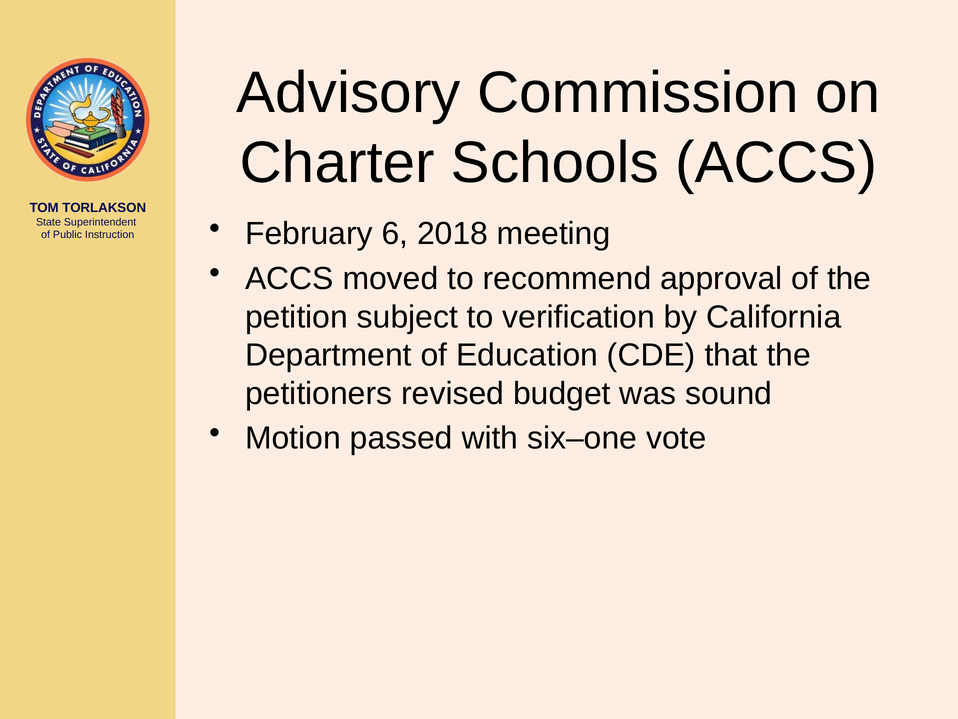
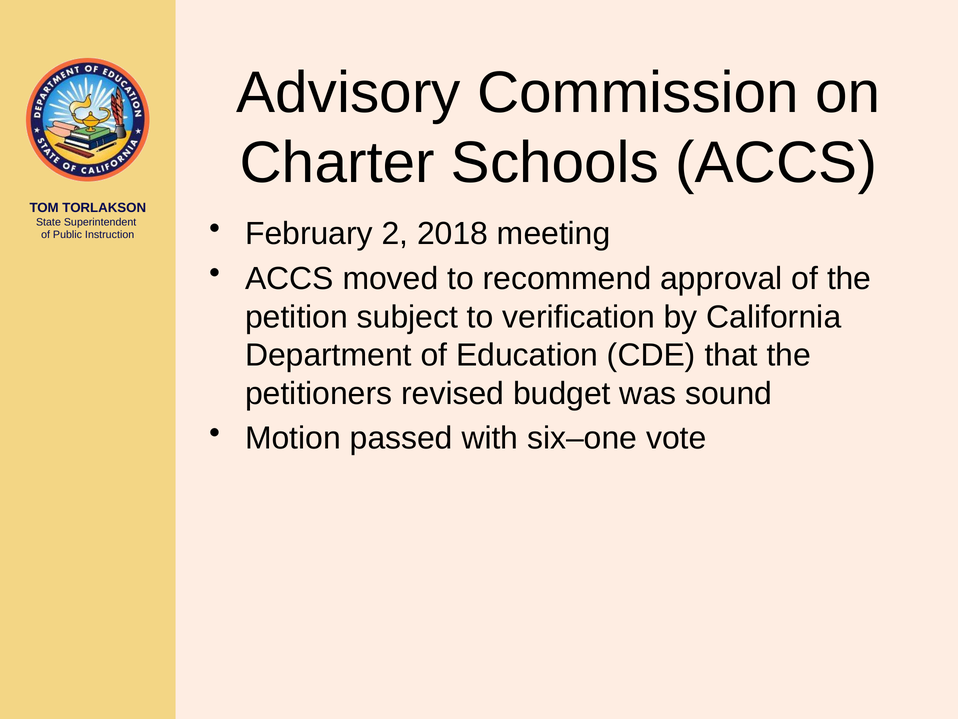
6: 6 -> 2 (395, 234)
